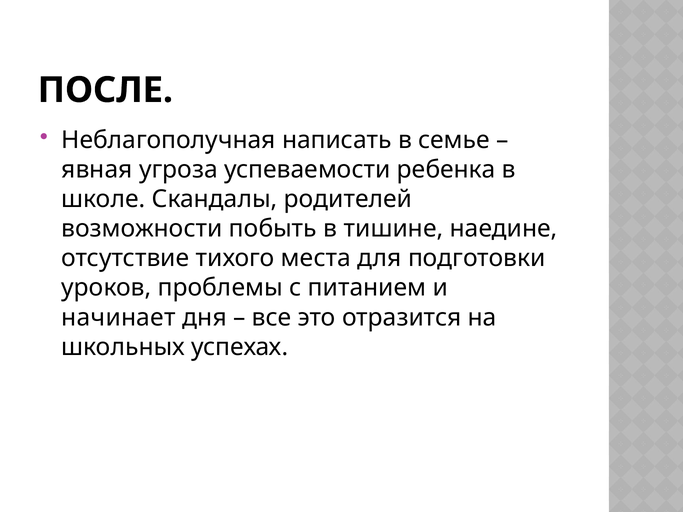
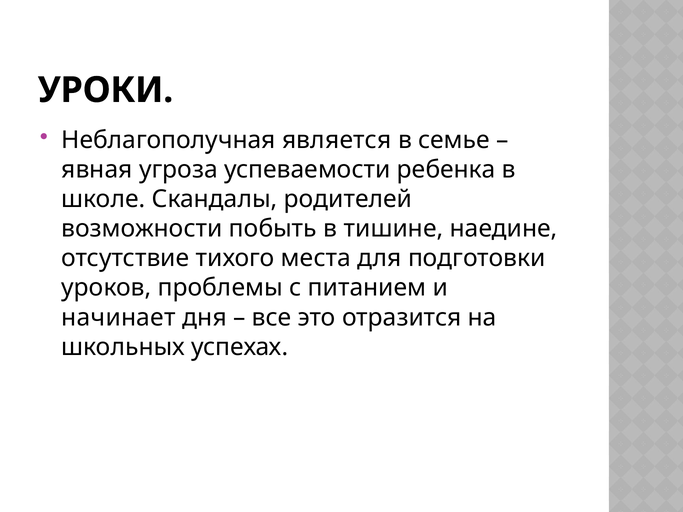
ПОСЛЕ: ПОСЛЕ -> УРОКИ (105, 90)
написать: написать -> является (337, 140)
